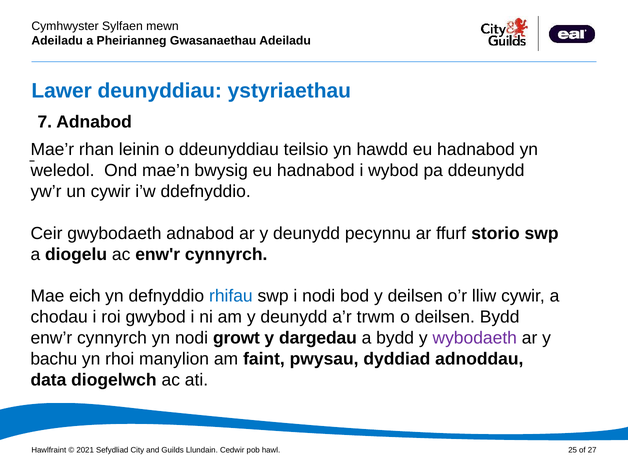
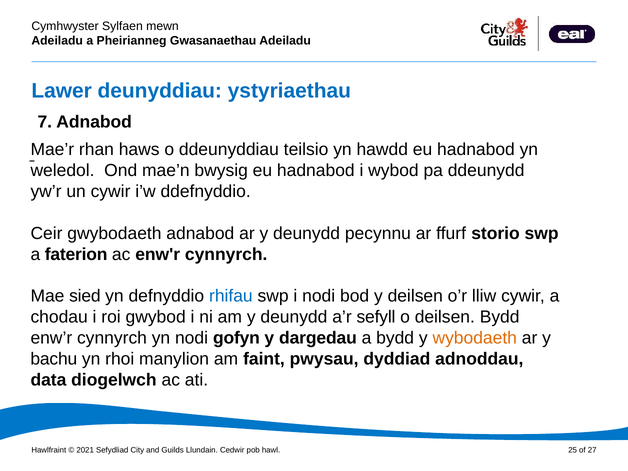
leinin: leinin -> haws (139, 150)
diogelu: diogelu -> faterion (76, 254)
eich: eich -> sied (85, 296)
trwm: trwm -> sefyll (376, 317)
growt: growt -> gofyn (236, 338)
wybodaeth colour: purple -> orange (475, 338)
